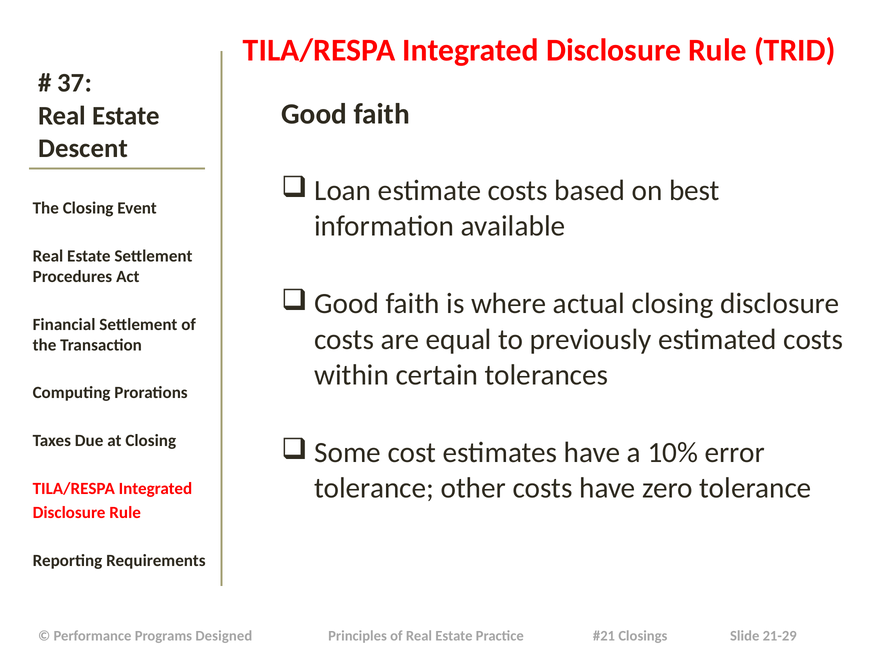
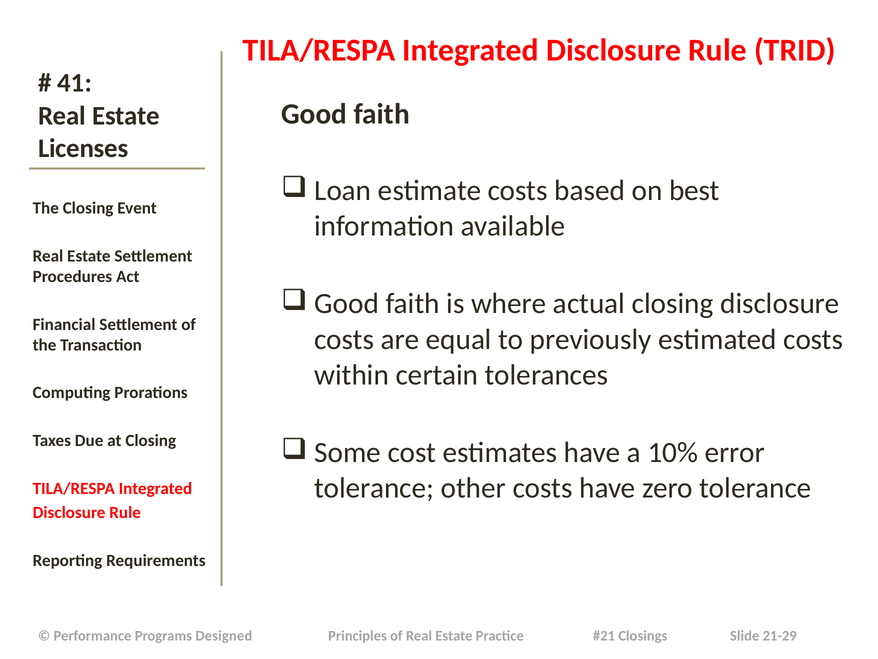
37: 37 -> 41 (75, 83)
Descent: Descent -> Licenses (83, 148)
